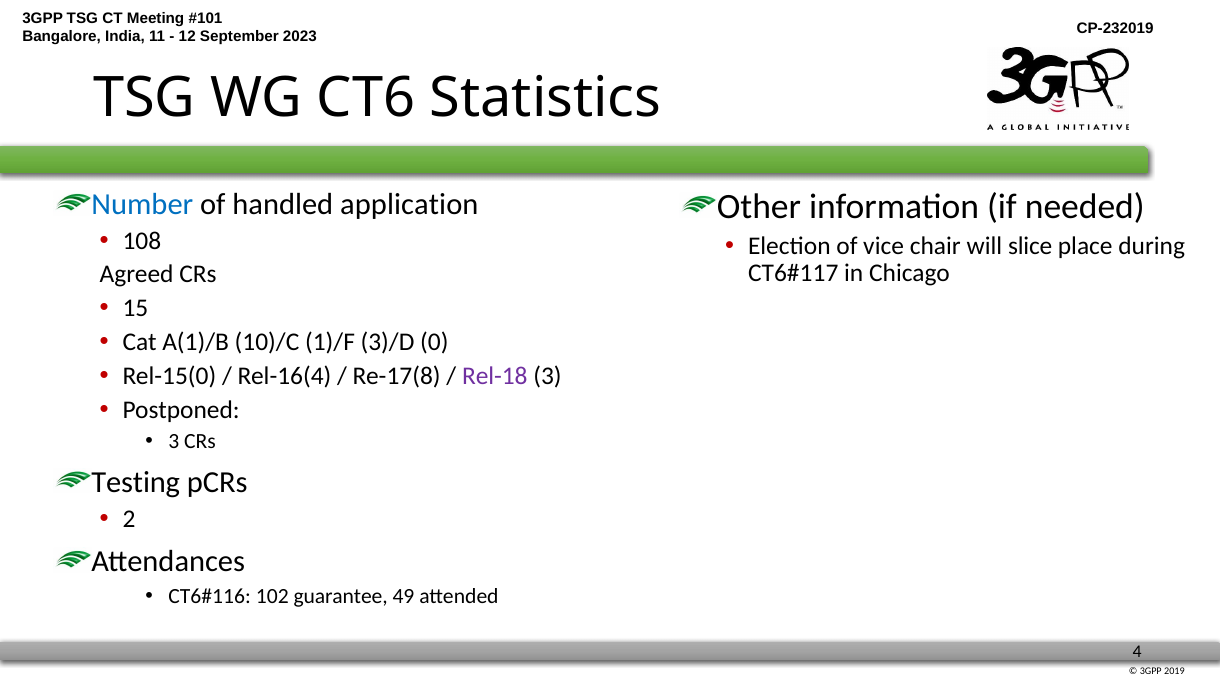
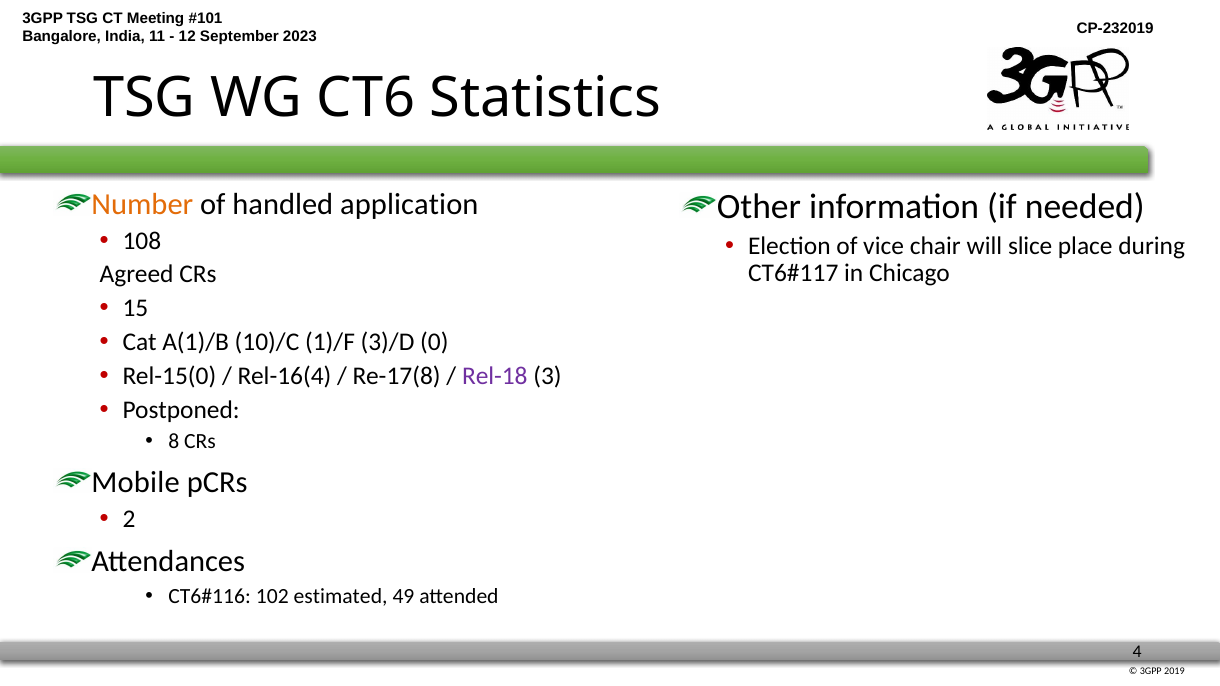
Number colour: blue -> orange (142, 204)
3: 3 -> 8 (174, 442)
Testing: Testing -> Mobile (136, 482)
guarantee: guarantee -> estimated (341, 596)
